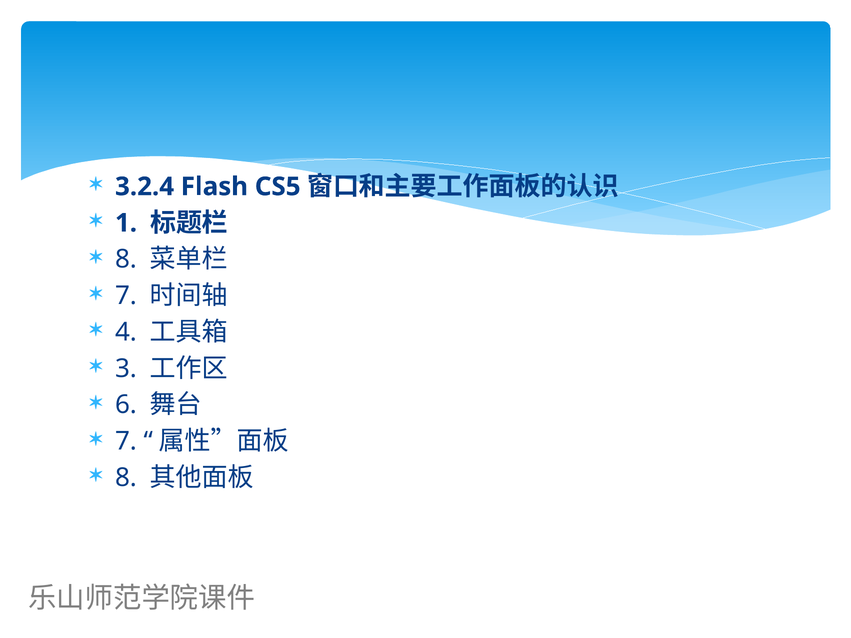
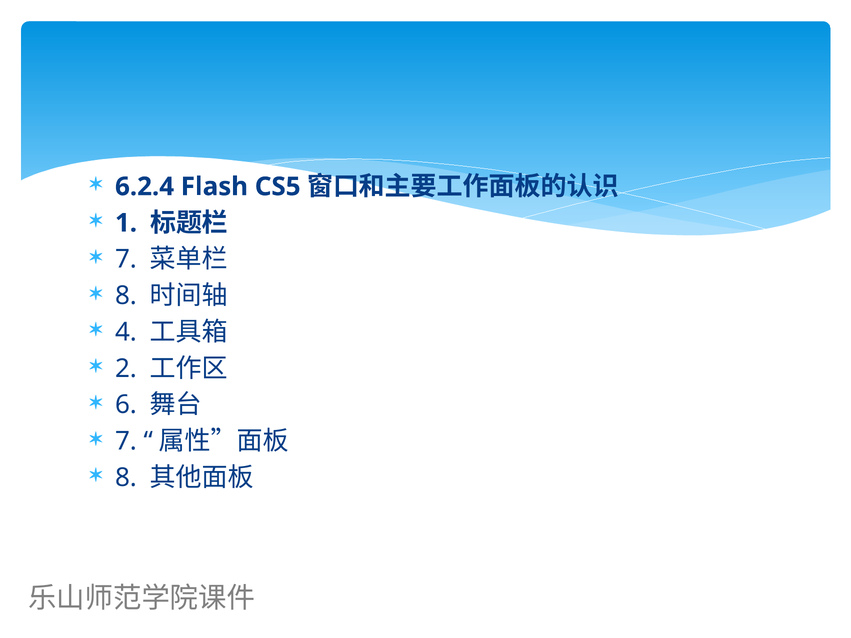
3.2.4: 3.2.4 -> 6.2.4 (145, 187)
8: 8 -> 7 (126, 259)
7: 7 -> 8 (126, 296)
3: 3 -> 2 (126, 369)
